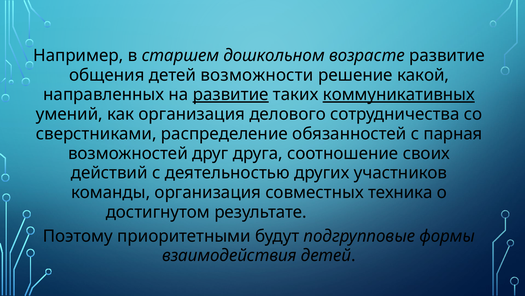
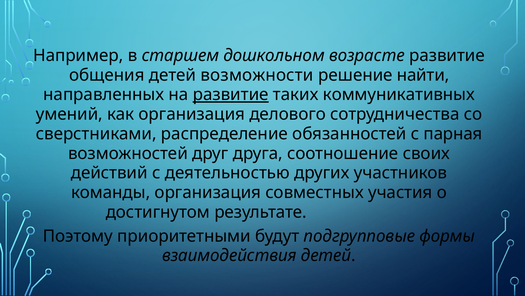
какой: какой -> найти (423, 75)
коммуникативных underline: present -> none (399, 94)
техника: техника -> участия (400, 192)
